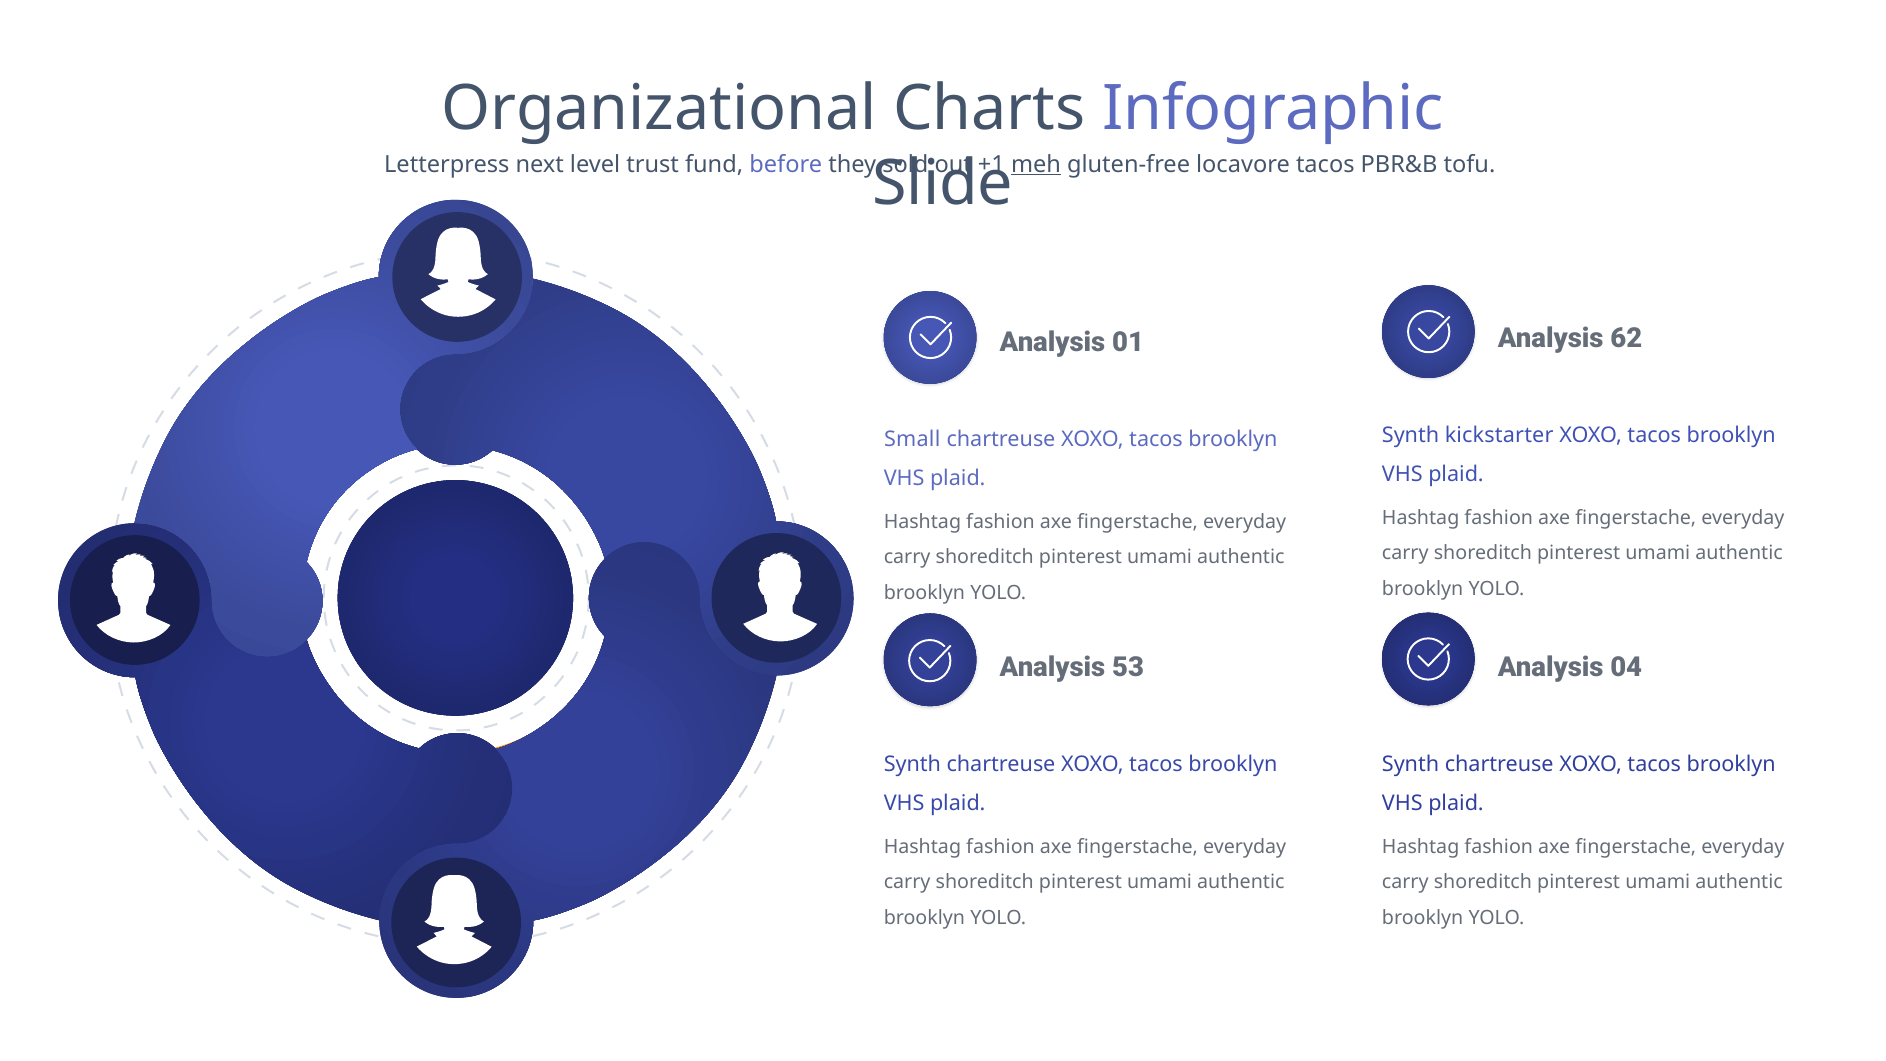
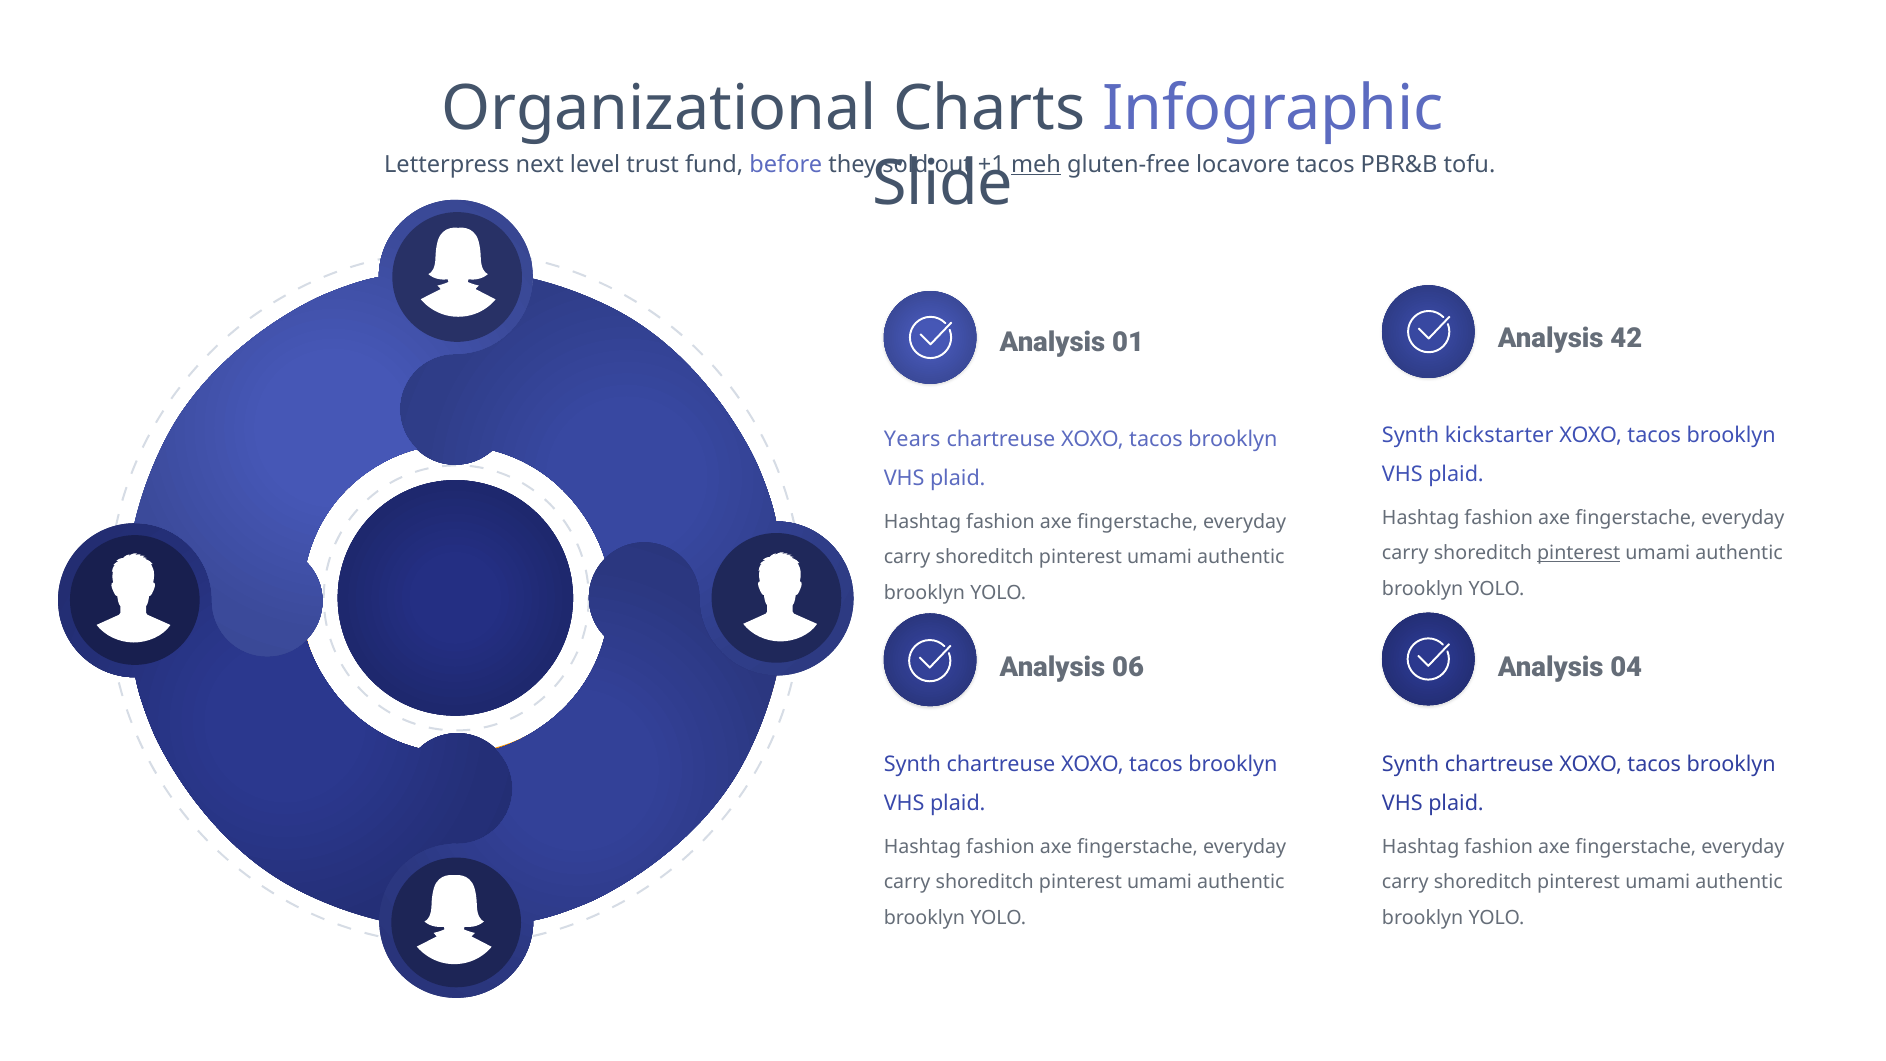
62: 62 -> 42 (1626, 338)
Small: Small -> Years (912, 439)
pinterest underline: none -> present (1579, 553)
53: 53 -> 06 (1128, 667)
